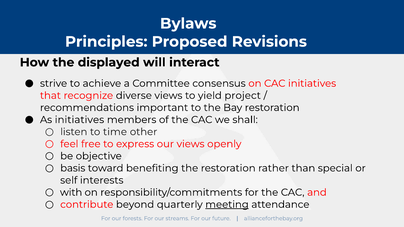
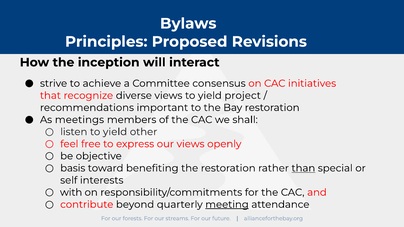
displayed: displayed -> inception (109, 62)
As initiatives: initiatives -> meetings (79, 120)
listen to time: time -> yield (115, 132)
than underline: none -> present (303, 168)
